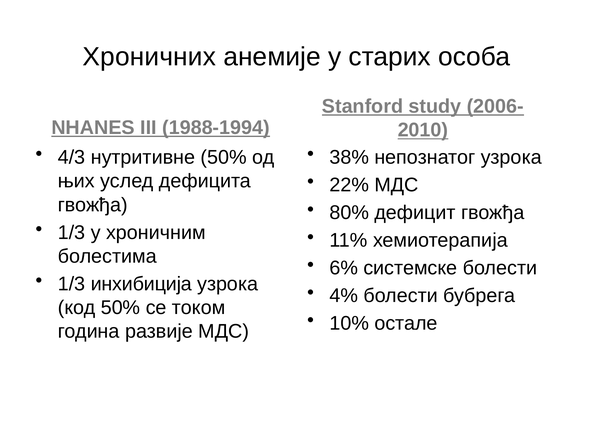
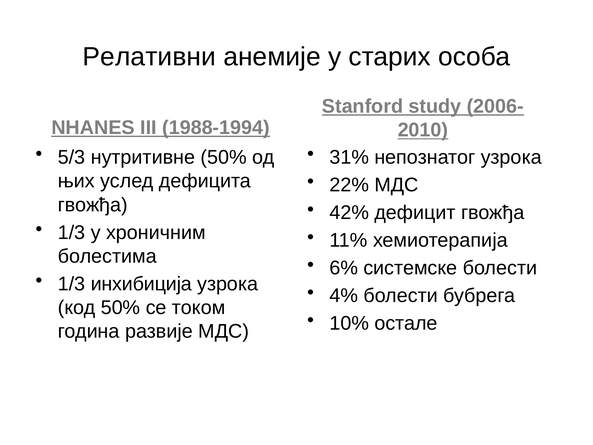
Хроничних: Хроничних -> Релативни (149, 57)
4/3: 4/3 -> 5/3 (72, 157)
38%: 38% -> 31% (349, 157)
80%: 80% -> 42% (349, 213)
